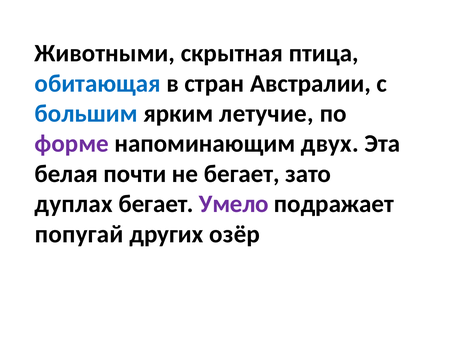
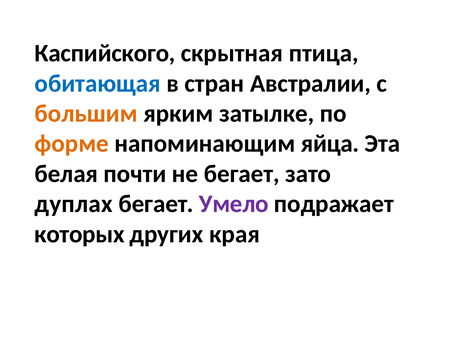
Животными: Животными -> Каспийского (105, 53)
большим colour: blue -> orange (86, 113)
летучие: летучие -> затылке (267, 113)
форме colour: purple -> orange (72, 143)
двух: двух -> яйца (330, 143)
попугай: попугай -> которых (79, 234)
озёр: озёр -> края (235, 234)
